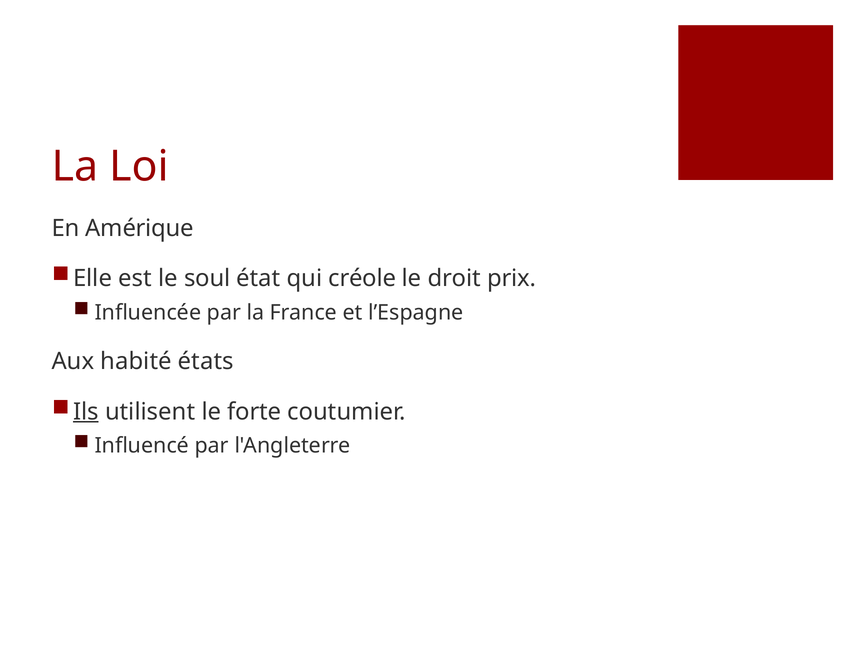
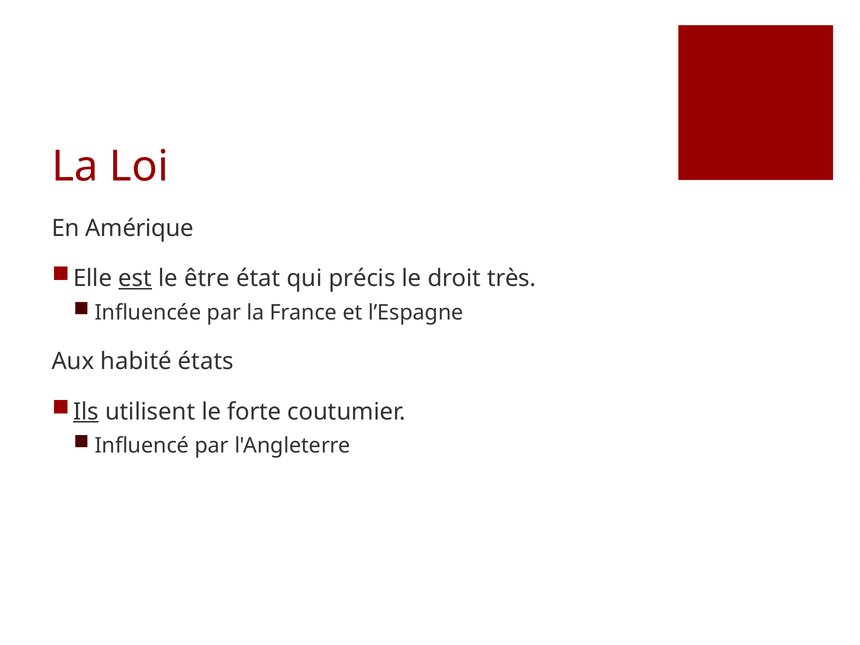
est underline: none -> present (135, 278)
soul: soul -> être (207, 278)
créole: créole -> précis (362, 278)
prix: prix -> très (512, 278)
